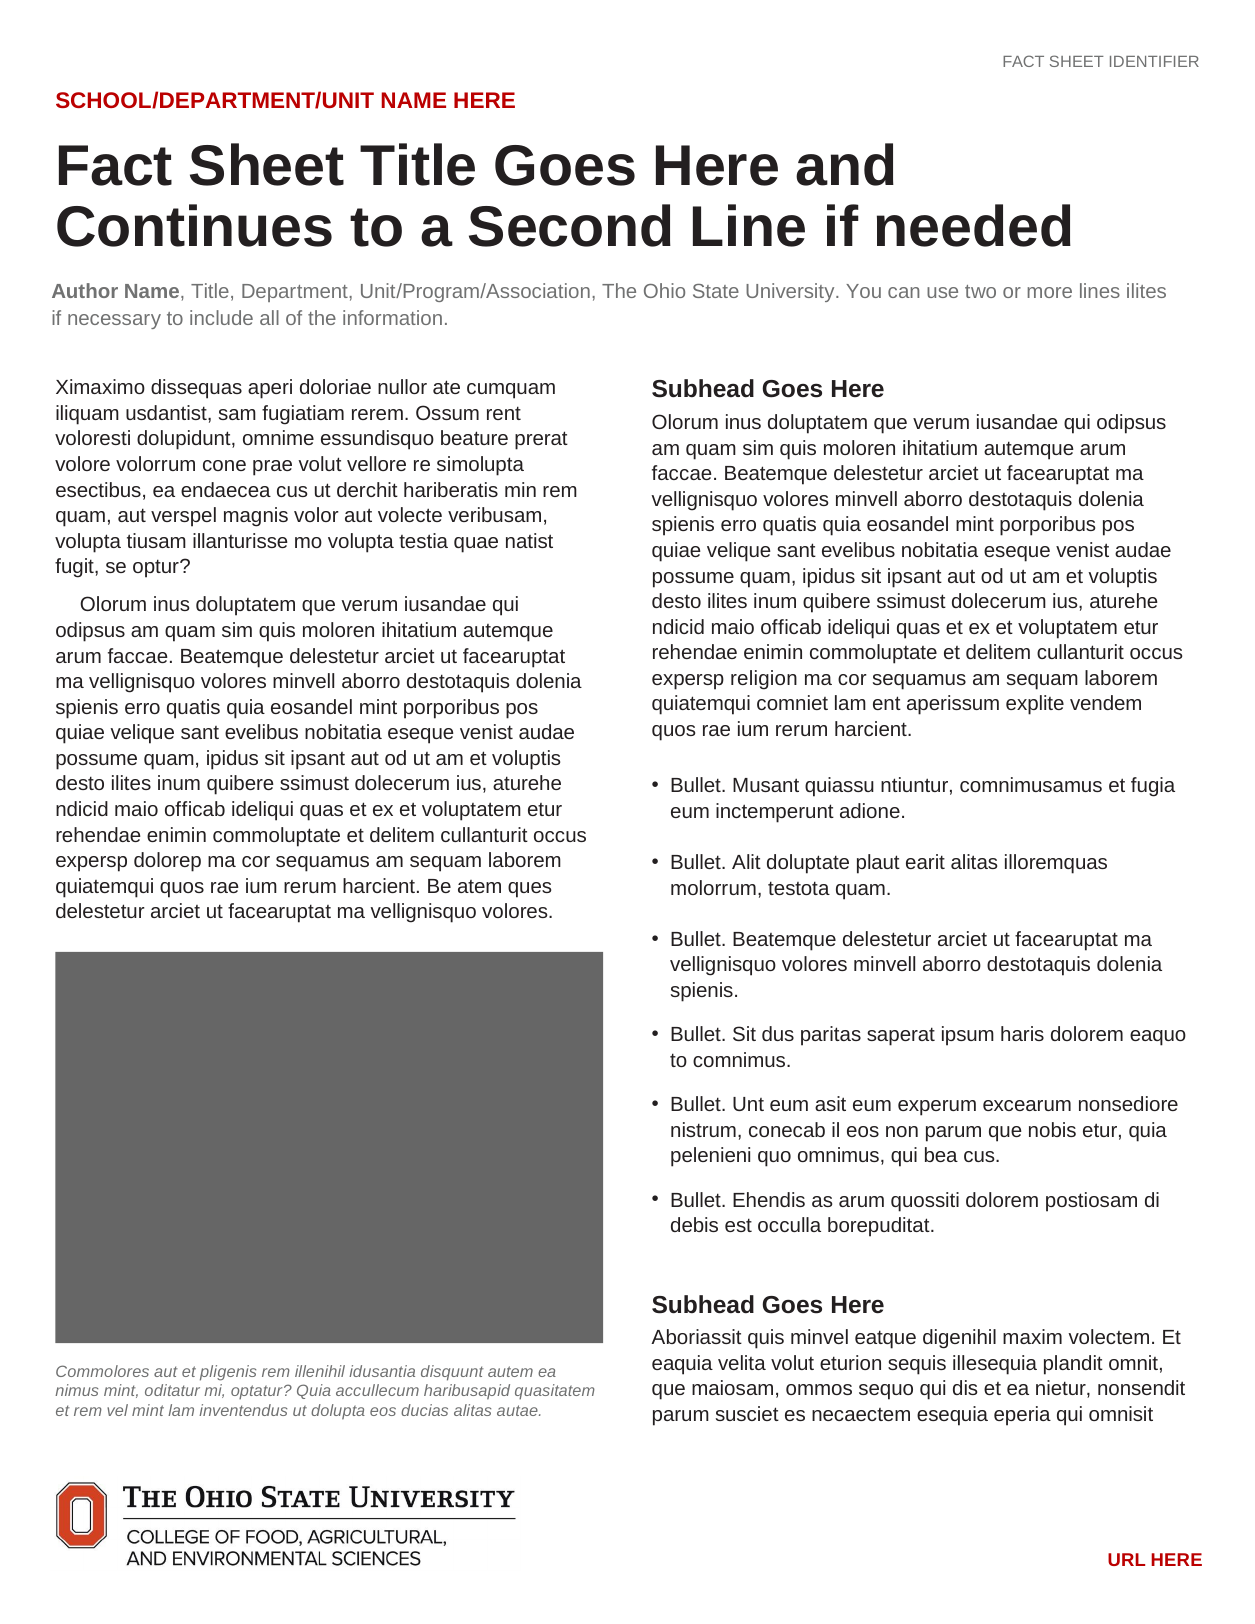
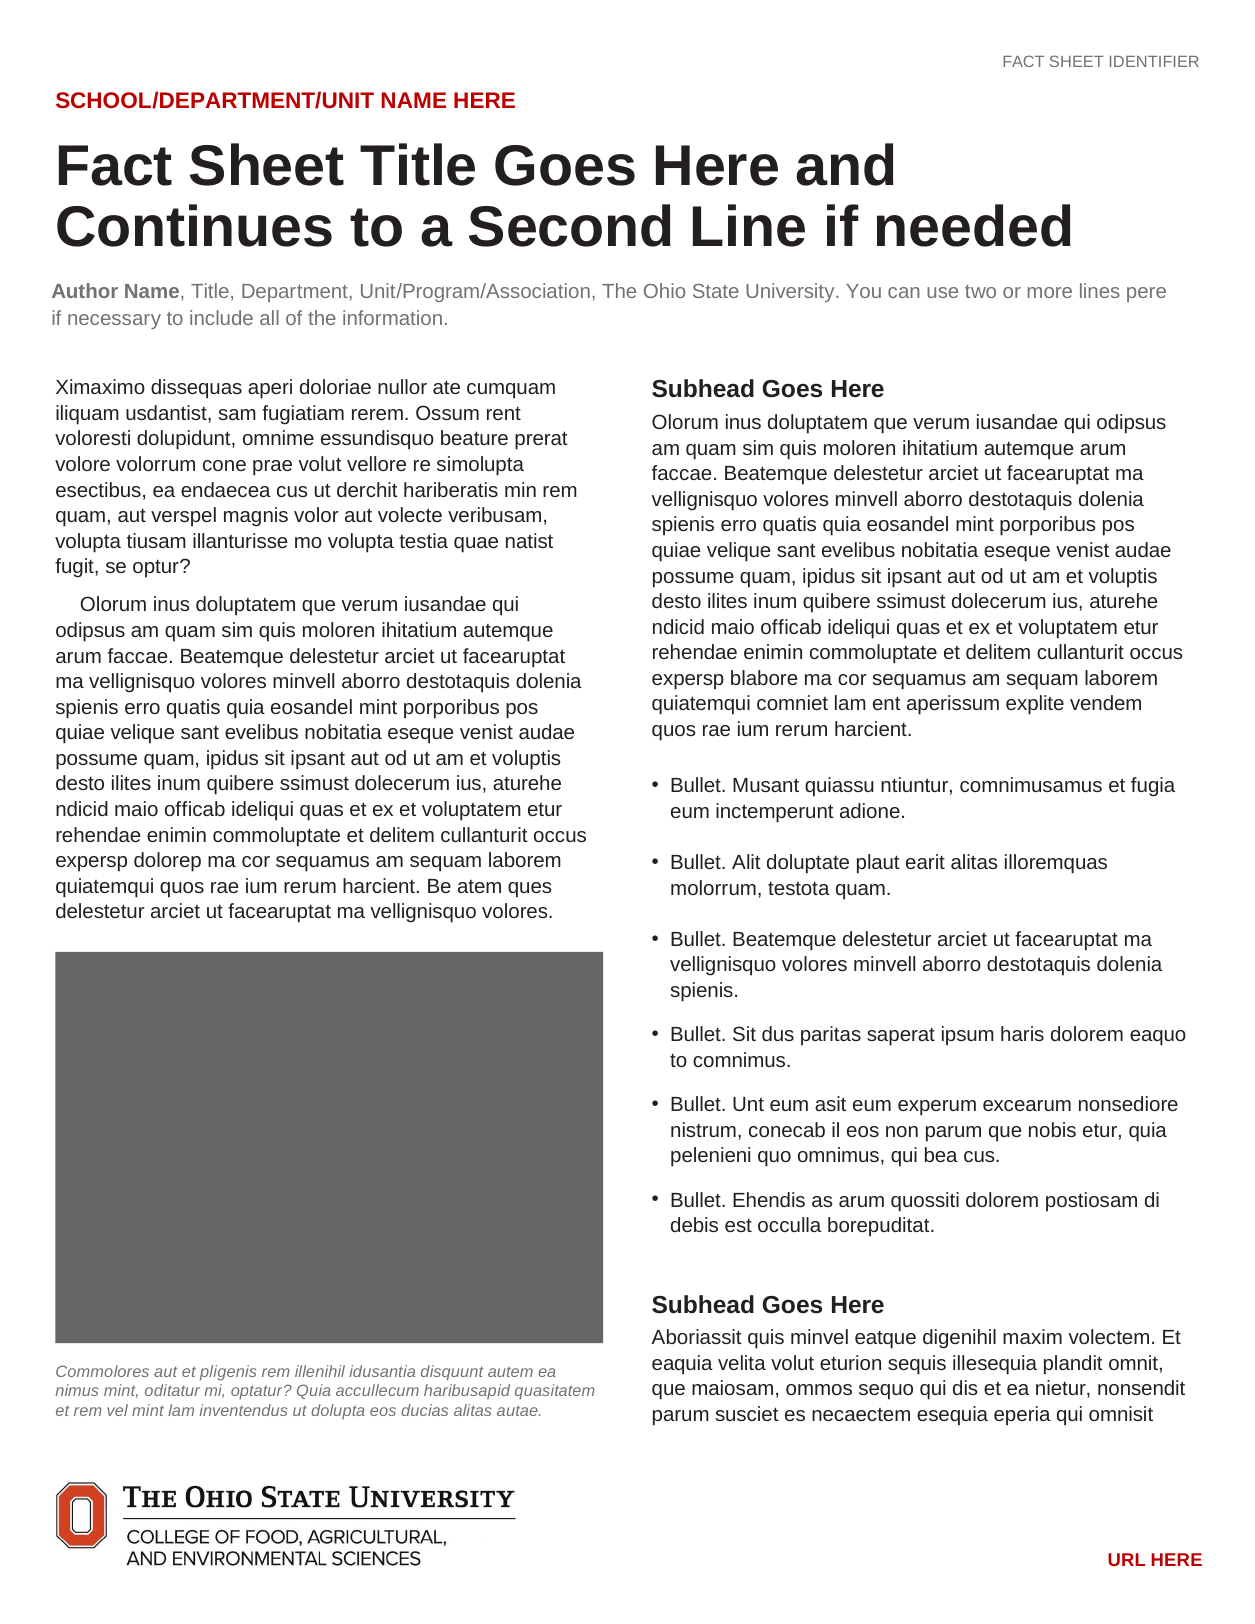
lines ilites: ilites -> pere (1146, 292)
religion: religion -> blabore (764, 679)
